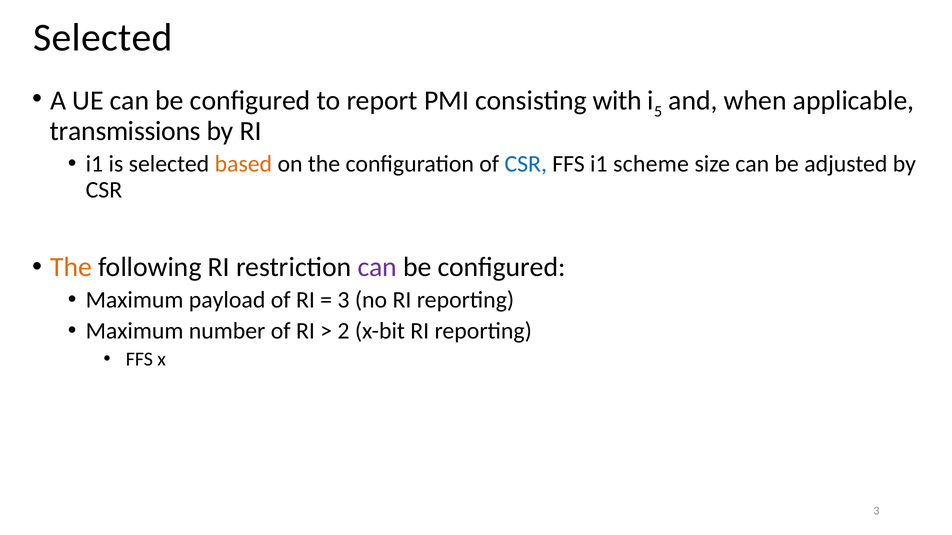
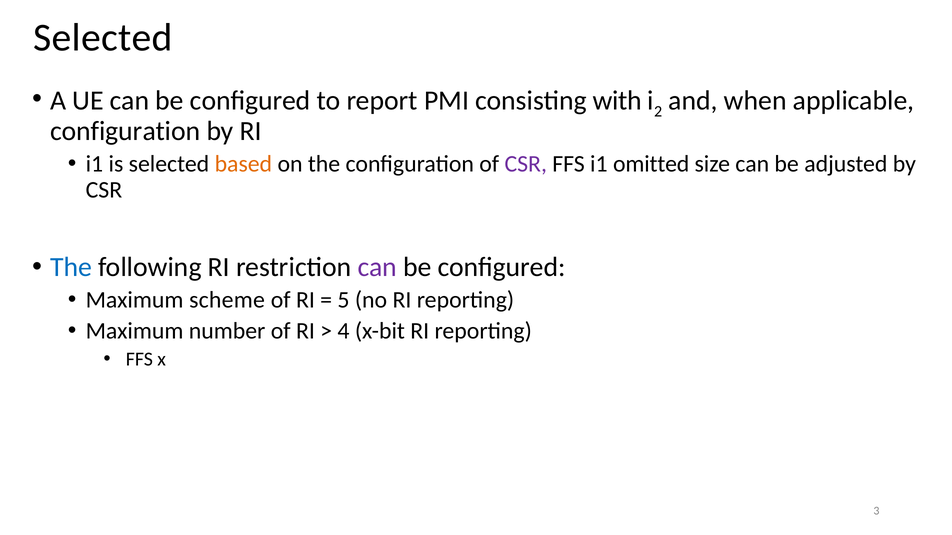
5: 5 -> 2 (658, 111)
transmissions: transmissions -> configuration (125, 131)
CSR colour: blue -> purple (526, 164)
scheme: scheme -> omitted (651, 164)
The colour: orange -> blue (71, 268)
payload: payload -> scheme (227, 300)
3: 3 -> 5 (344, 300)
2: 2 -> 4 (344, 331)
